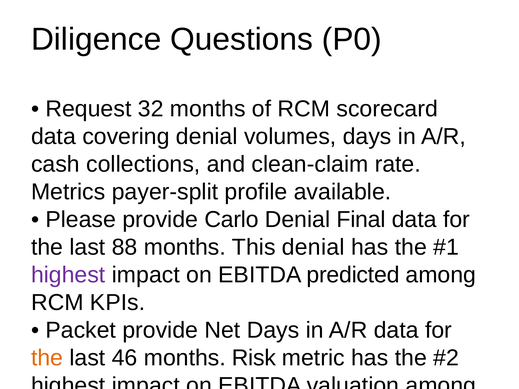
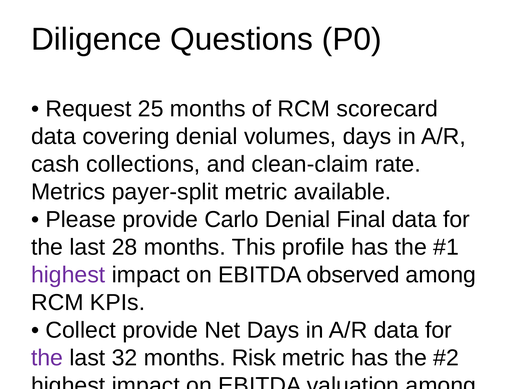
32: 32 -> 25 (151, 109)
payer-split profile: profile -> metric (256, 192)
88: 88 -> 28 (125, 247)
This denial: denial -> profile (313, 247)
predicted: predicted -> observed (353, 275)
Packet: Packet -> Collect (81, 330)
the colour: orange -> purple (47, 358)
46: 46 -> 32 (125, 358)
